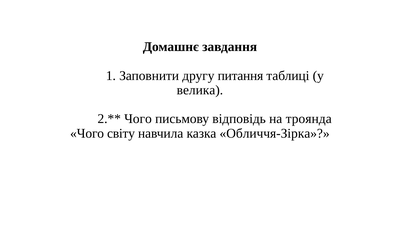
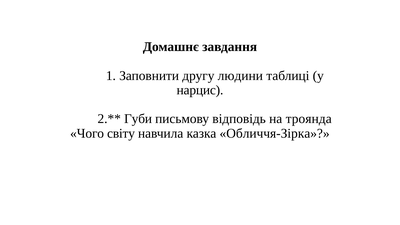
питання: питання -> людини (240, 76)
велика: велика -> нарцис (200, 90)
Чого: Чого -> Губи (138, 119)
